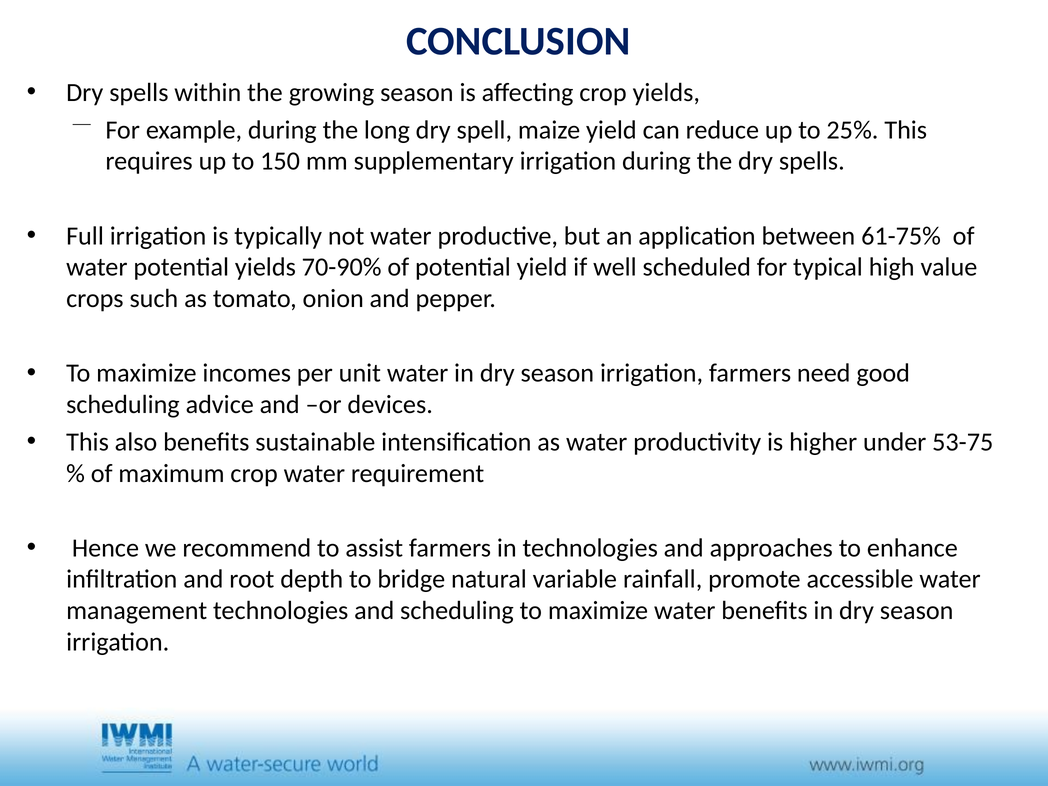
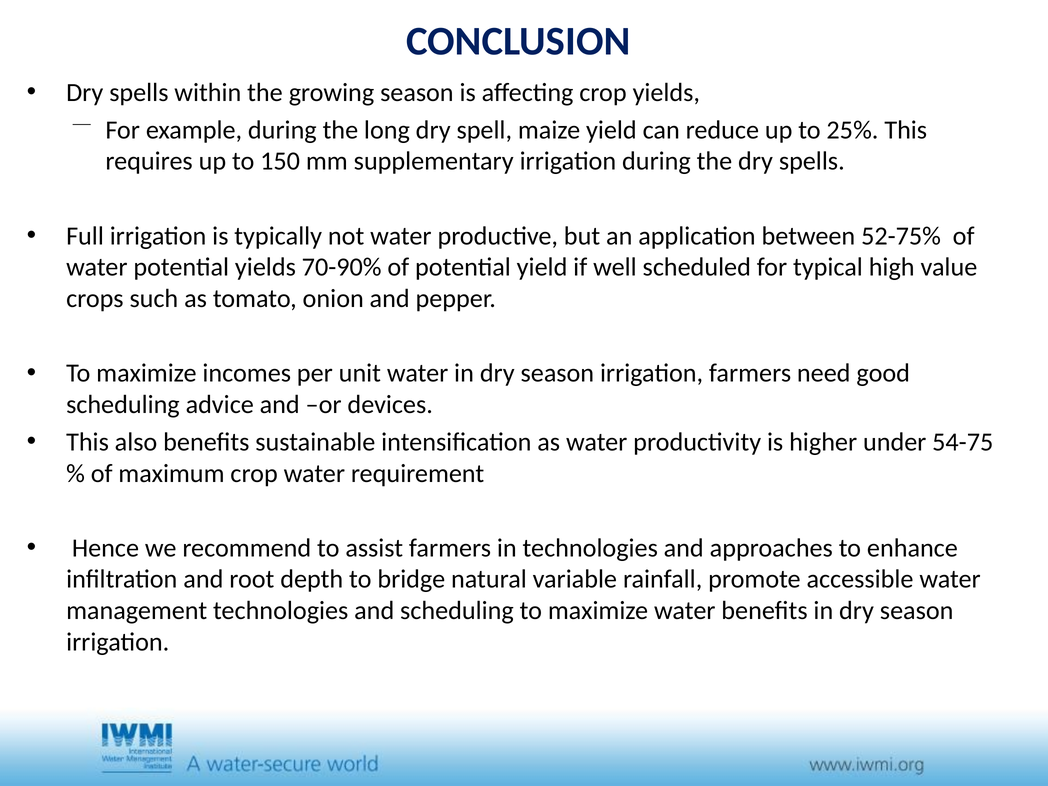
61-75%: 61-75% -> 52-75% (901, 236)
53-75: 53-75 -> 54-75 (963, 442)
